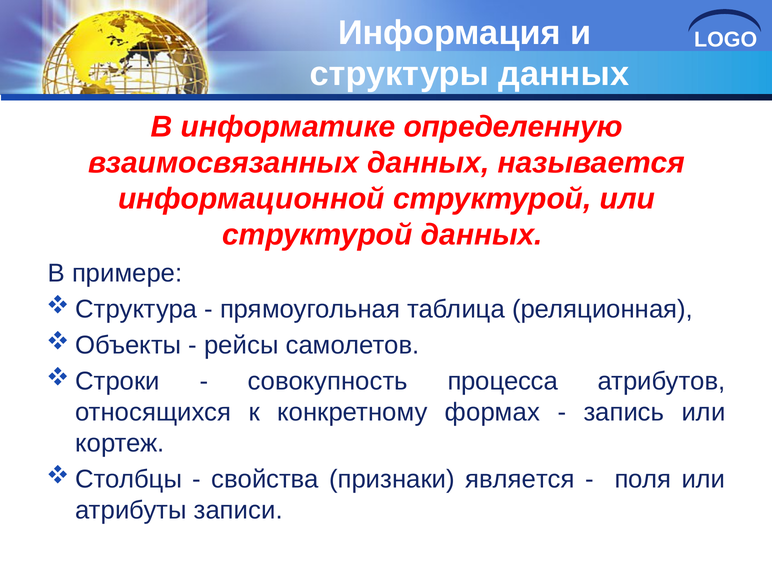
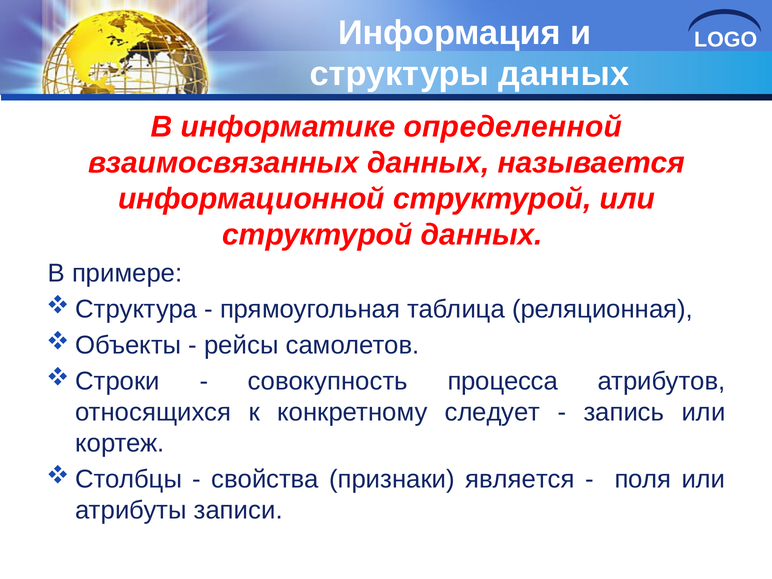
определенную: определенную -> определенной (513, 127)
формах: формах -> следует (493, 412)
